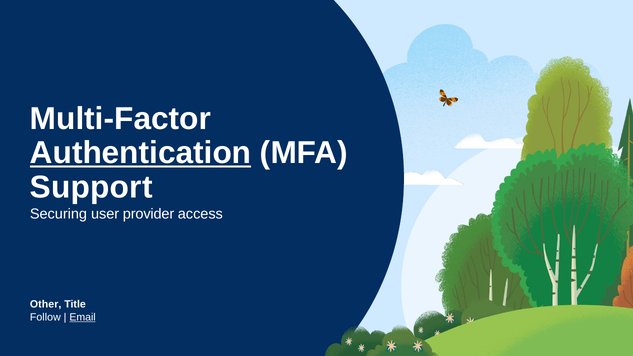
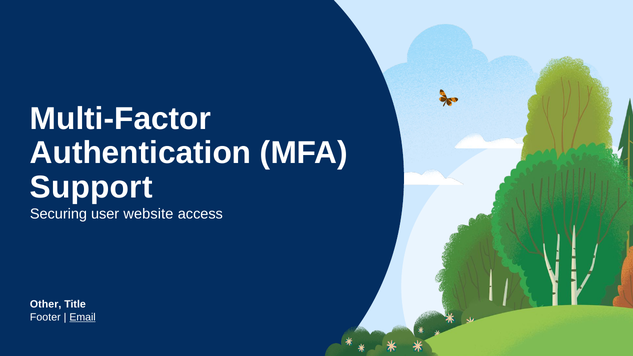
Authentication underline: present -> none (141, 153)
provider: provider -> website (148, 214)
Follow: Follow -> Footer (45, 317)
